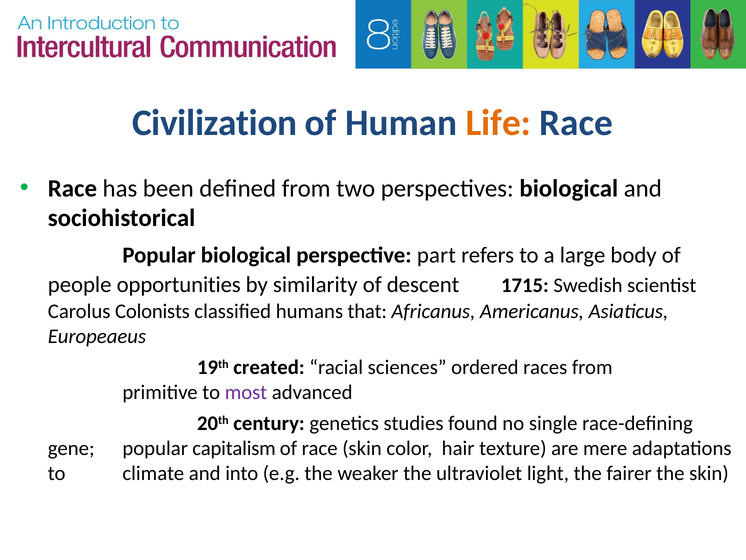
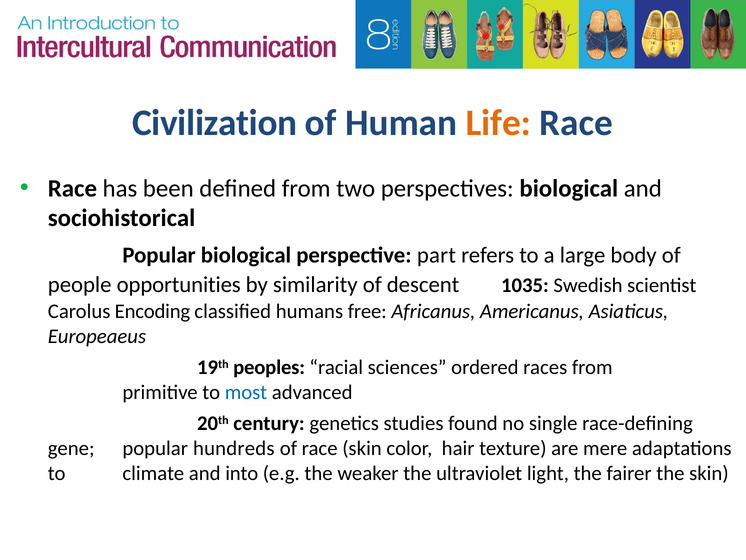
1715: 1715 -> 1035 (525, 285)
Colonists: Colonists -> Encoding (152, 311)
that: that -> free (367, 311)
created: created -> peoples (269, 367)
most colour: purple -> blue (246, 392)
capitalism: capitalism -> hundreds (234, 448)
